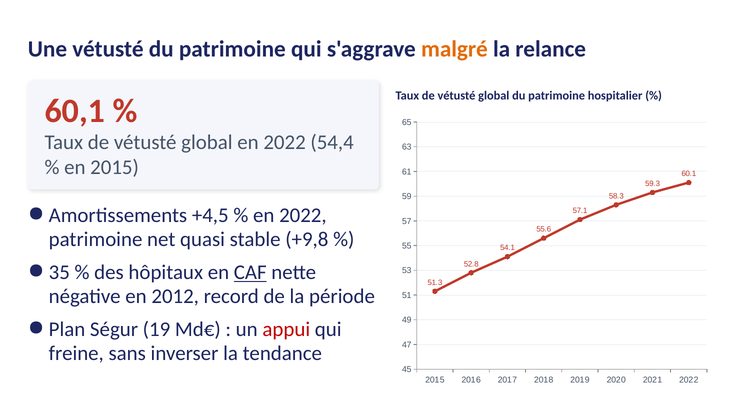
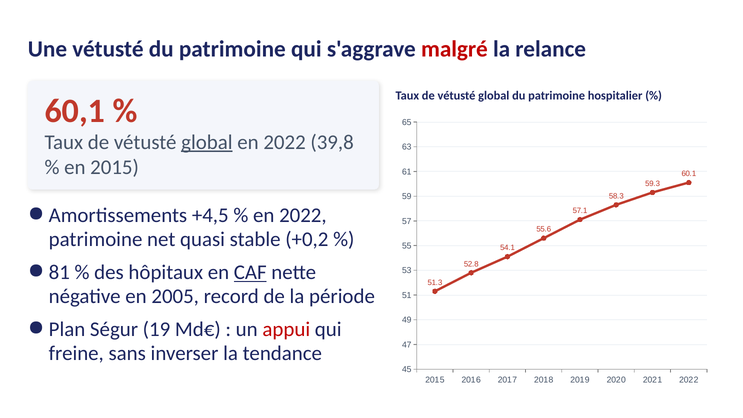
malgré colour: orange -> red (454, 49)
global underline: none -> present (207, 142)
54,4: 54,4 -> 39,8 (332, 142)
+9,8: +9,8 -> +0,2 (307, 239)
35: 35 -> 81 (59, 273)
2012: 2012 -> 2005 (175, 296)
